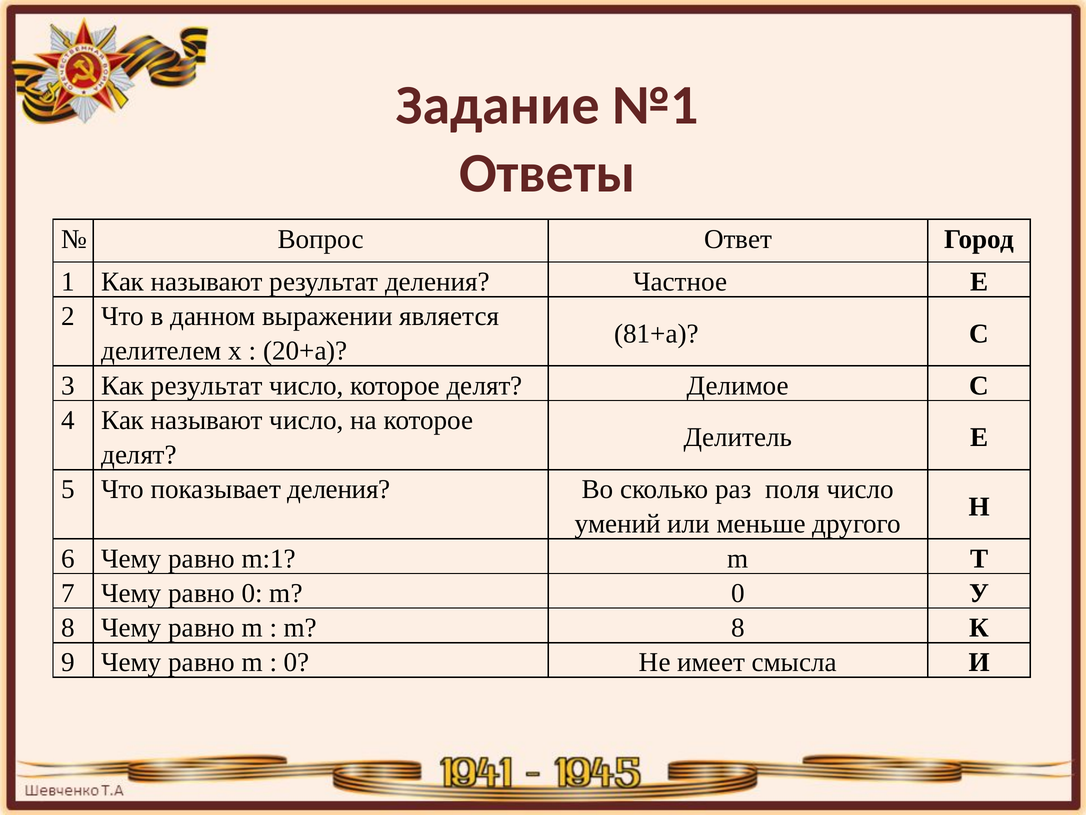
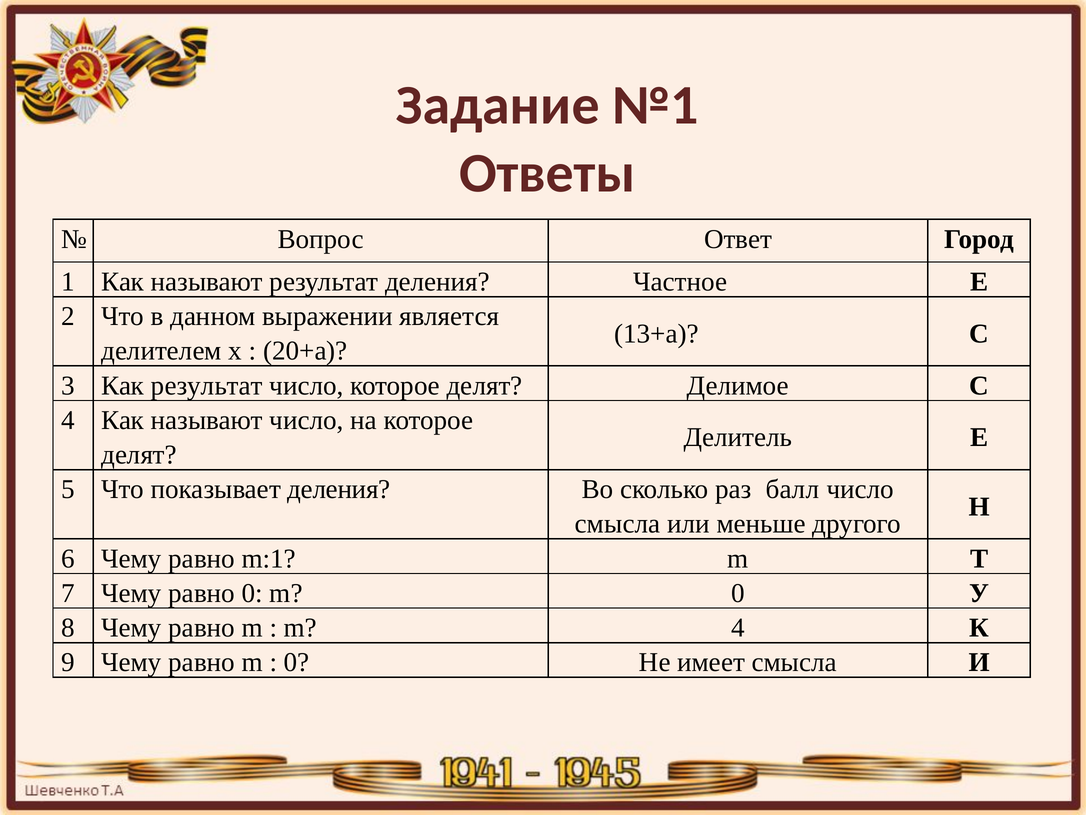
81+а: 81+а -> 13+а (657, 334)
поля: поля -> балл (792, 489)
умений: умений -> смысла (618, 524)
m 8: 8 -> 4 (738, 627)
